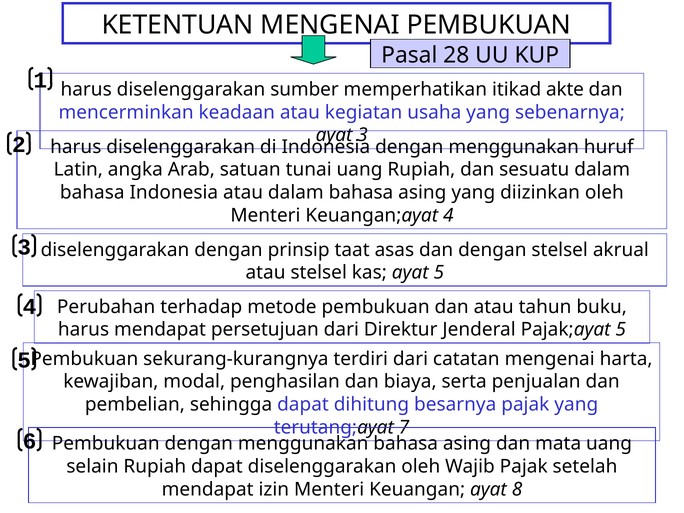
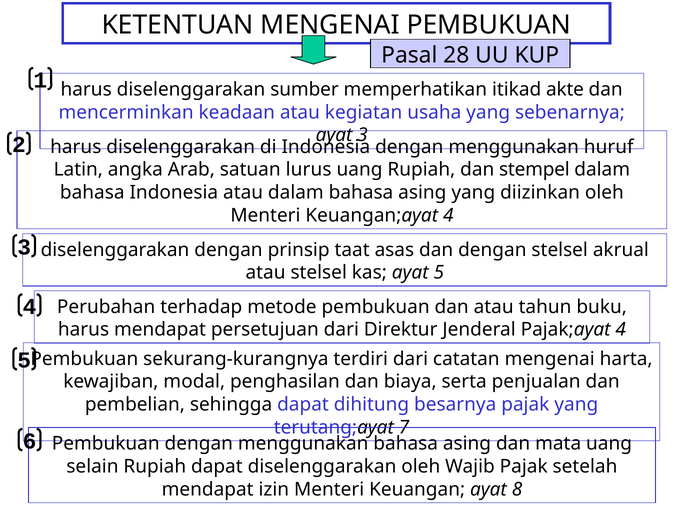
tunai: tunai -> lurus (309, 170)
sesuatu: sesuatu -> stempel (534, 170)
Pajak;ayat 5: 5 -> 4 (621, 330)
